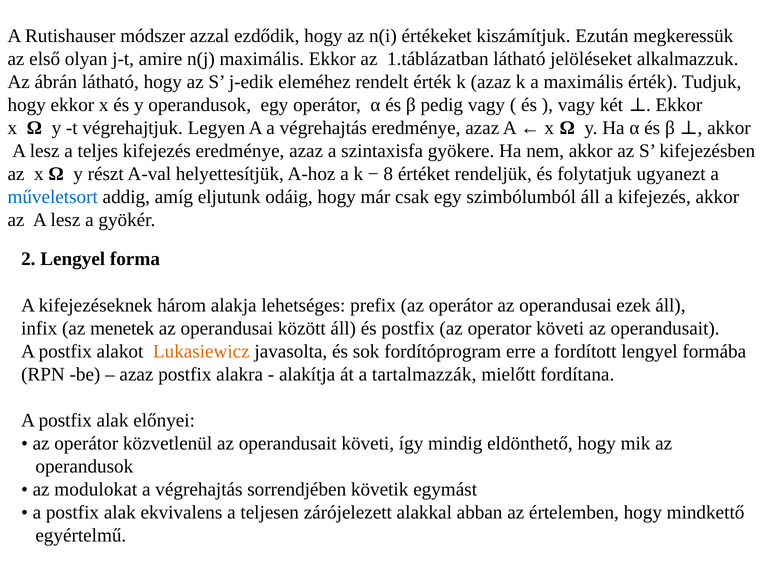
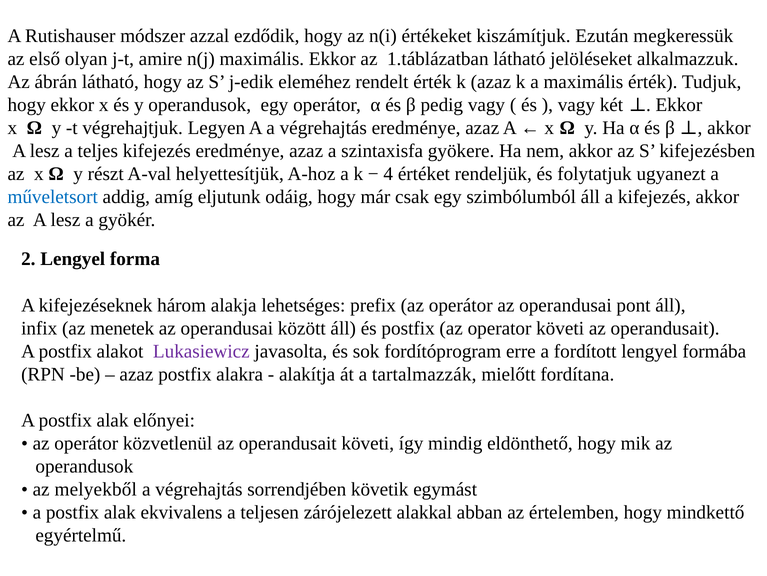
8: 8 -> 4 (388, 174)
ezek: ezek -> pont (633, 305)
Lukasiewicz colour: orange -> purple (201, 351)
modulokat: modulokat -> melyekből (96, 489)
